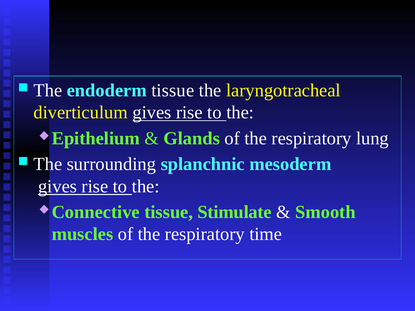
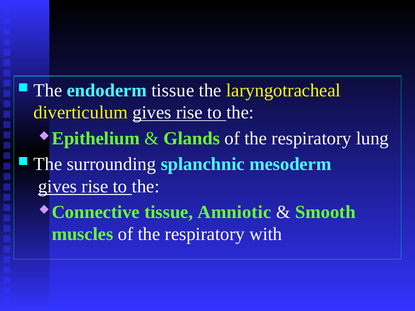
Stimulate: Stimulate -> Amniotic (234, 212)
time: time -> with (266, 234)
